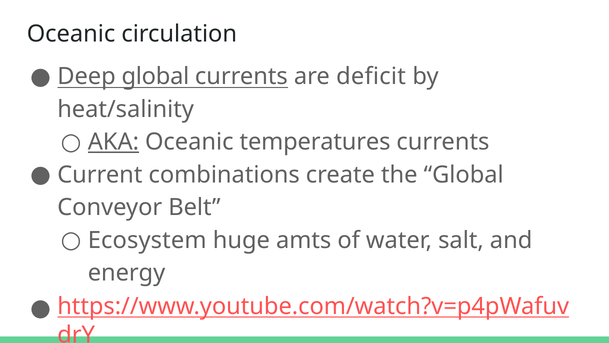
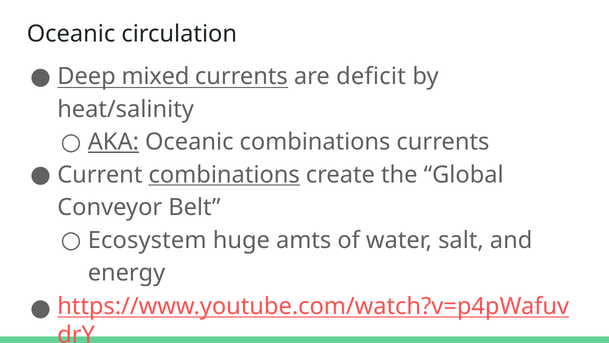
Deep global: global -> mixed (155, 77)
Oceanic temperatures: temperatures -> combinations (315, 142)
combinations underline: none -> present (224, 175)
